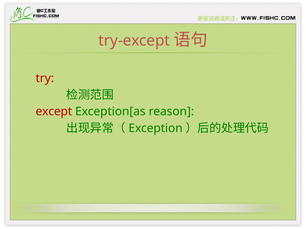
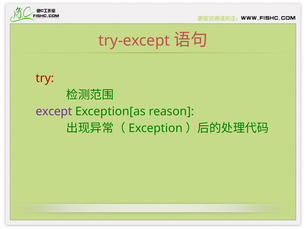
except colour: red -> purple (54, 112)
